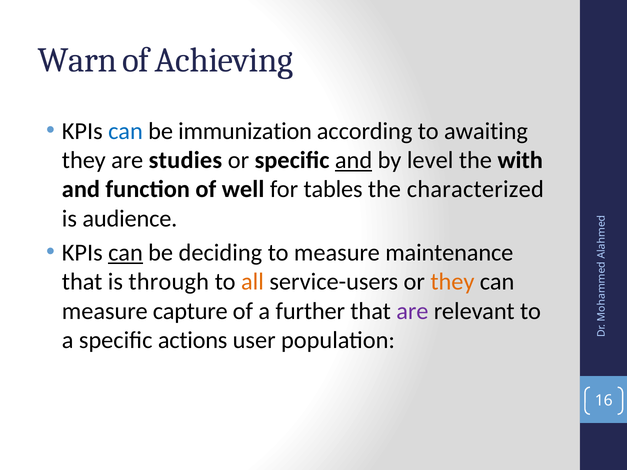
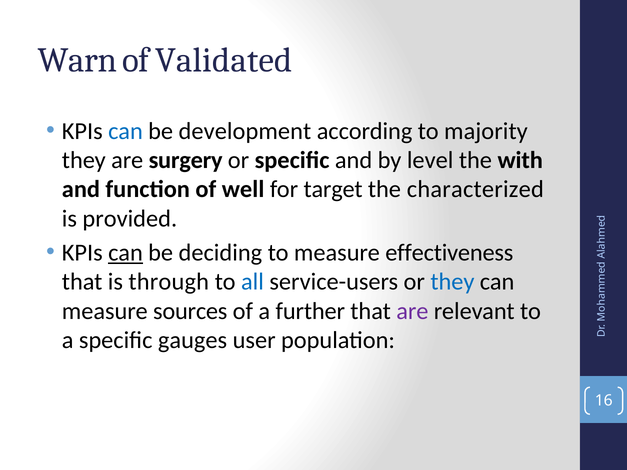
Achieving: Achieving -> Validated (224, 60)
immunization: immunization -> development (245, 131)
awaiting: awaiting -> majority (486, 131)
studies: studies -> surgery (186, 160)
and underline: present -> none (354, 160)
tables: tables -> target (333, 190)
audience: audience -> provided (130, 219)
maintenance: maintenance -> effectiveness (449, 253)
all colour: orange -> blue (252, 282)
they colour: orange -> blue (452, 282)
capture: capture -> sources (190, 311)
actions: actions -> gauges (193, 340)
